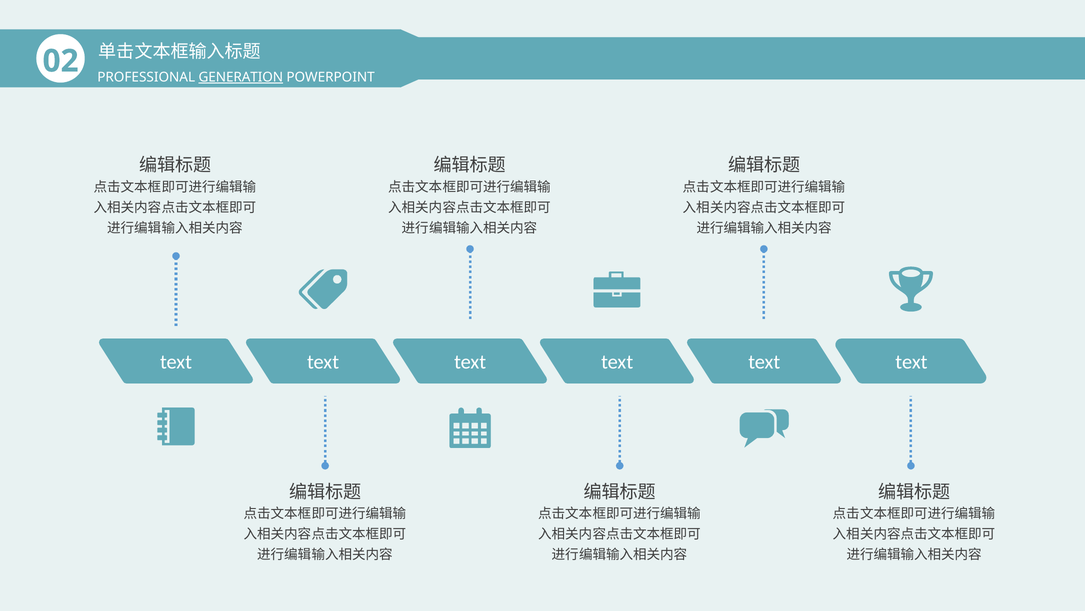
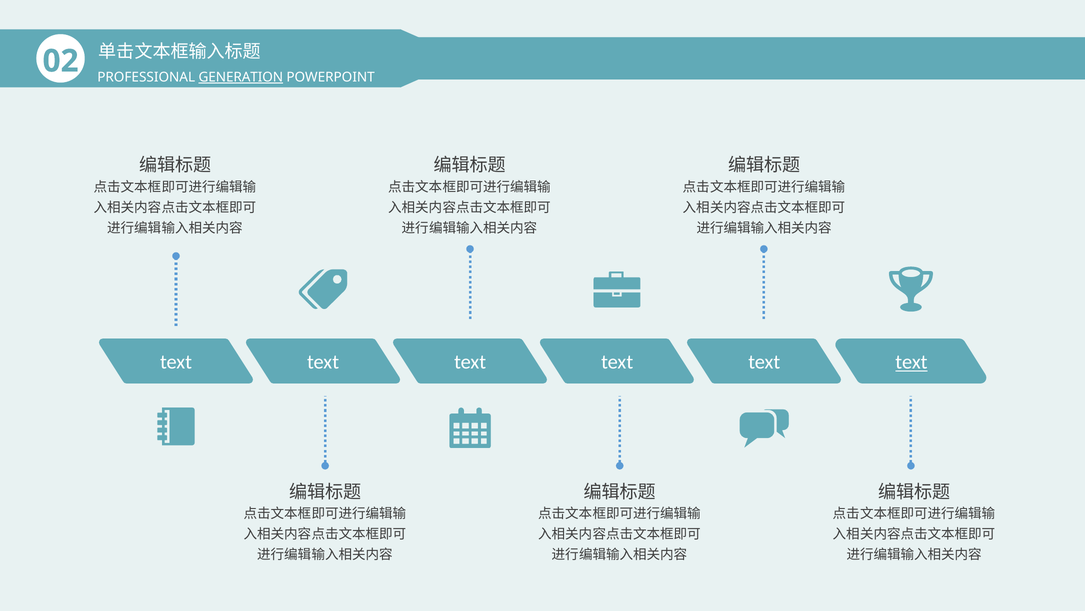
text underline: none -> present (911, 362)
